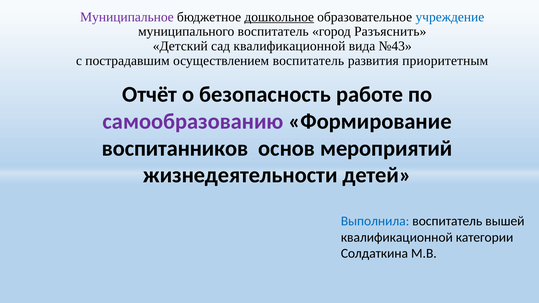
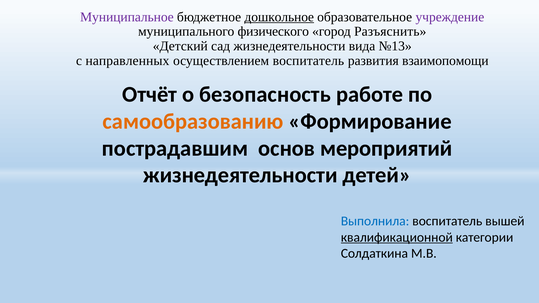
учреждение colour: blue -> purple (450, 17)
муниципального воспитатель: воспитатель -> физического (273, 32)
сад квалификационной: квалификационной -> жизнедеятельности (289, 46)
№43: №43 -> №13 (395, 46)
пострадавшим: пострадавшим -> направленных (127, 61)
приоритетным: приоритетным -> взаимопомощи (445, 61)
самообразованию colour: purple -> orange (193, 121)
воспитанников: воспитанников -> пострадавшим (175, 148)
квалификационной underline: none -> present (397, 237)
